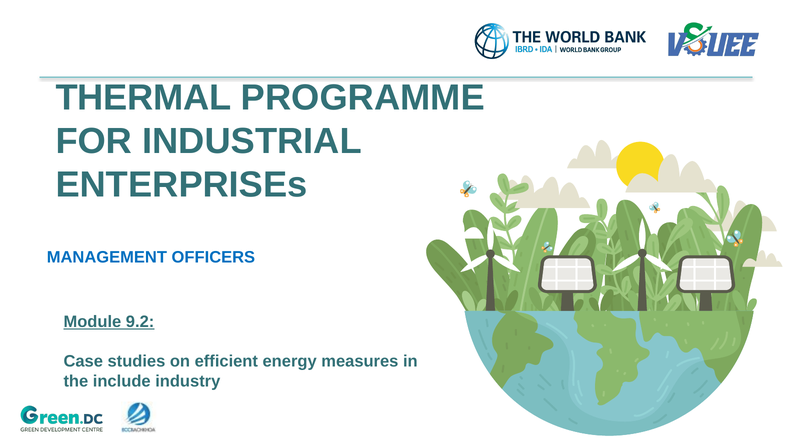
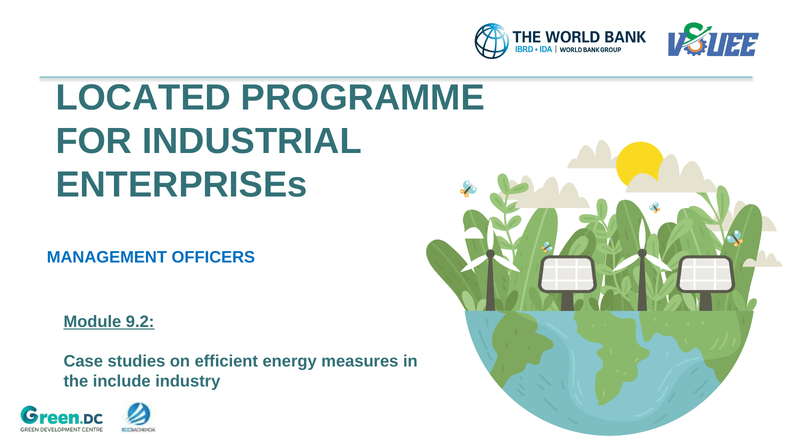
THERMAL: THERMAL -> LOCATED (143, 97)
